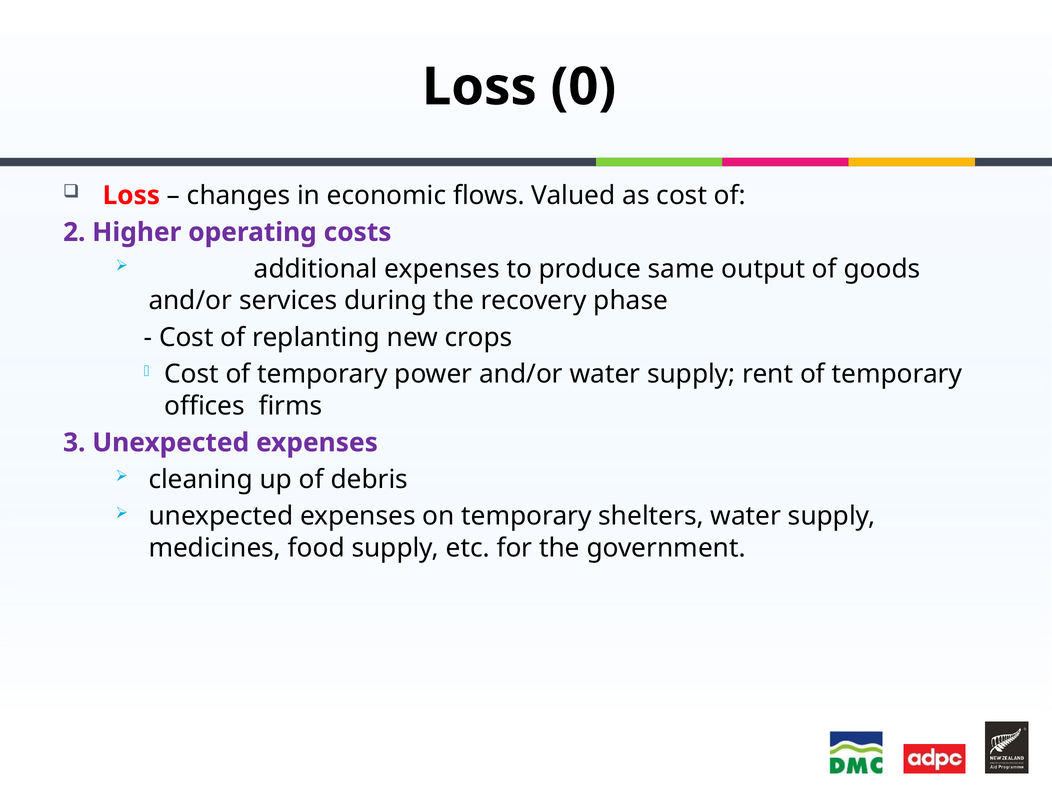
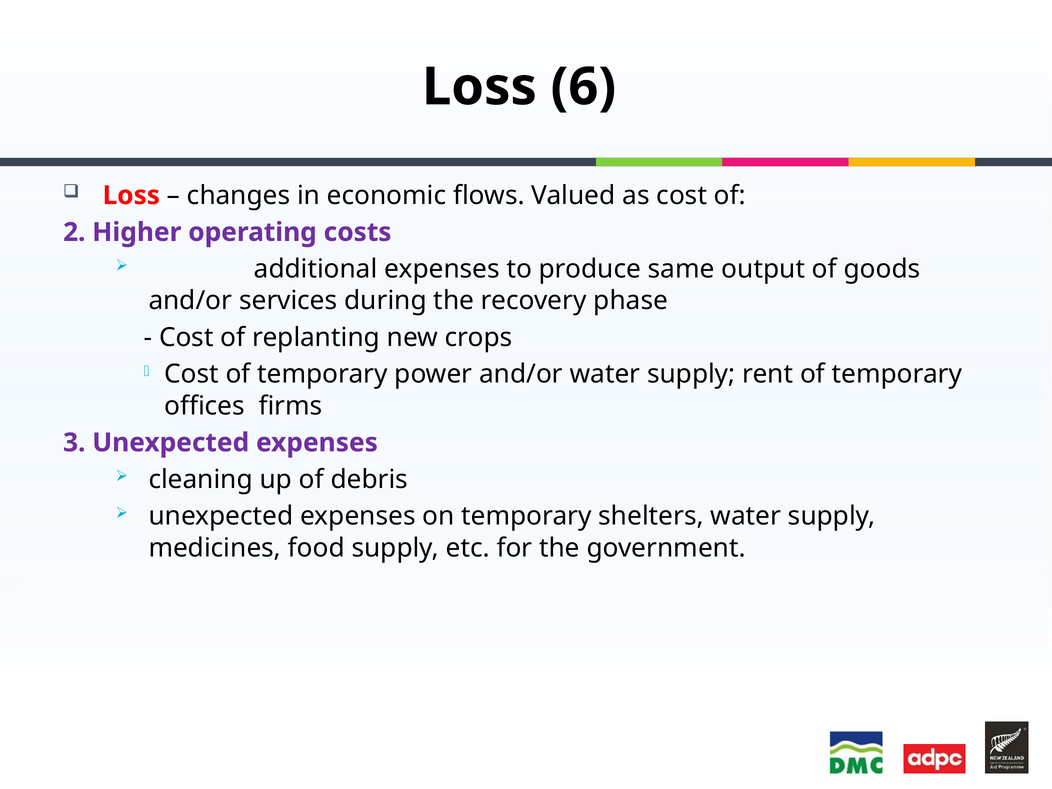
0: 0 -> 6 (583, 87)
